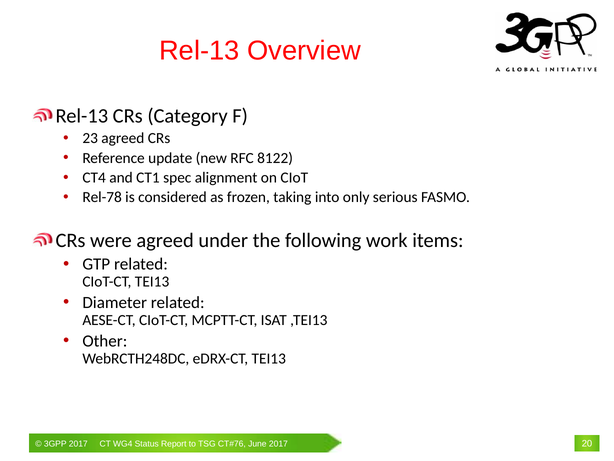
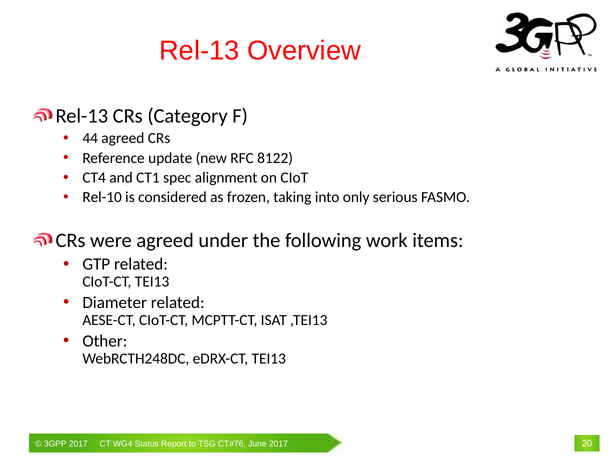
23: 23 -> 44 (90, 138)
Rel-78: Rel-78 -> Rel-10 (102, 197)
